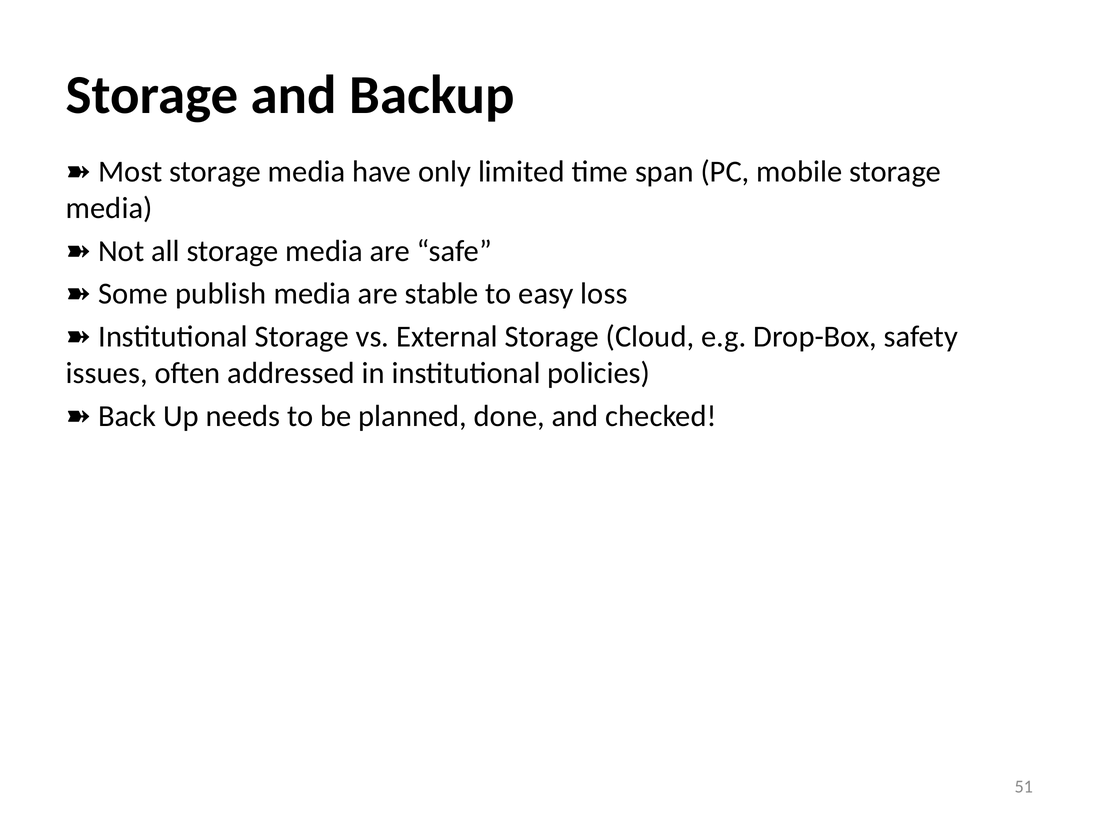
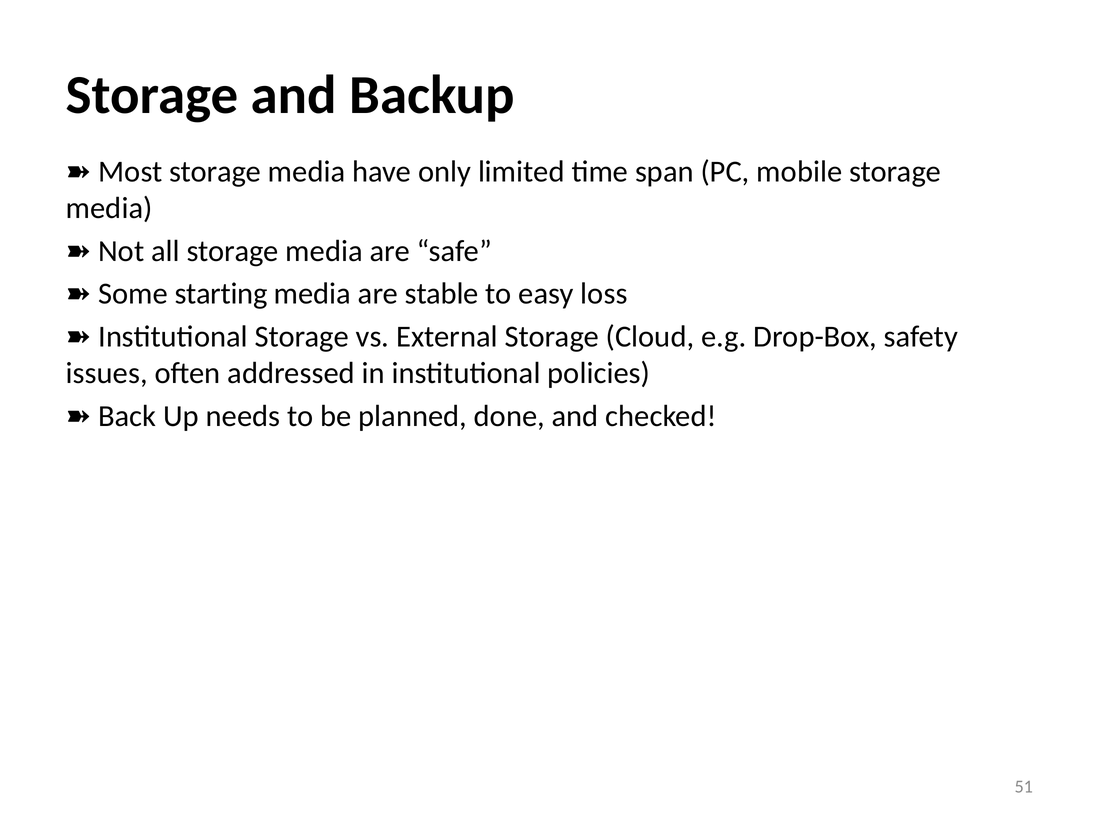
publish: publish -> starting (221, 294)
